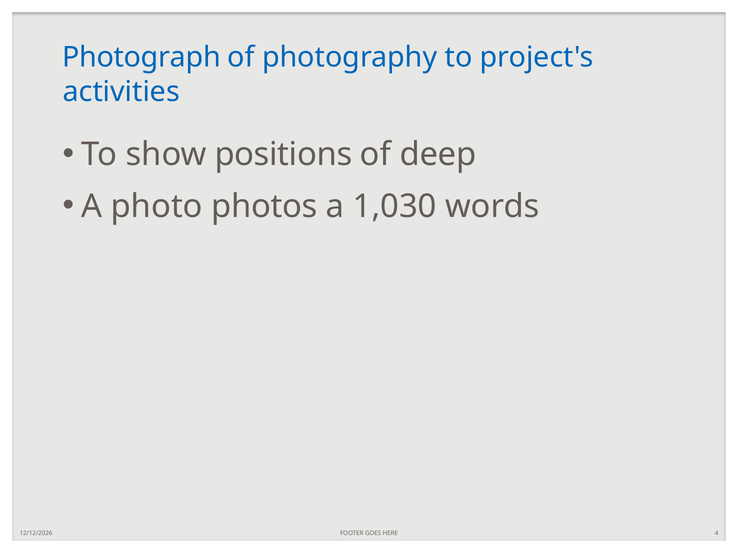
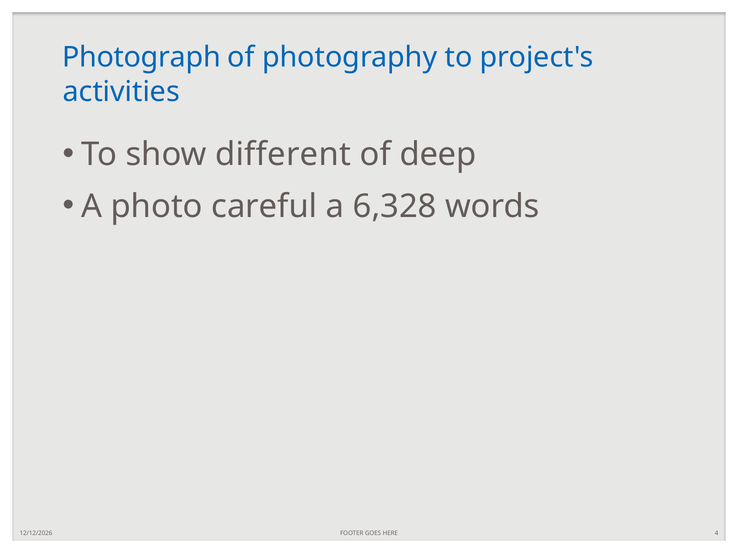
positions: positions -> different (283, 155)
photos: photos -> careful (264, 206)
1,030: 1,030 -> 6,328 (395, 206)
